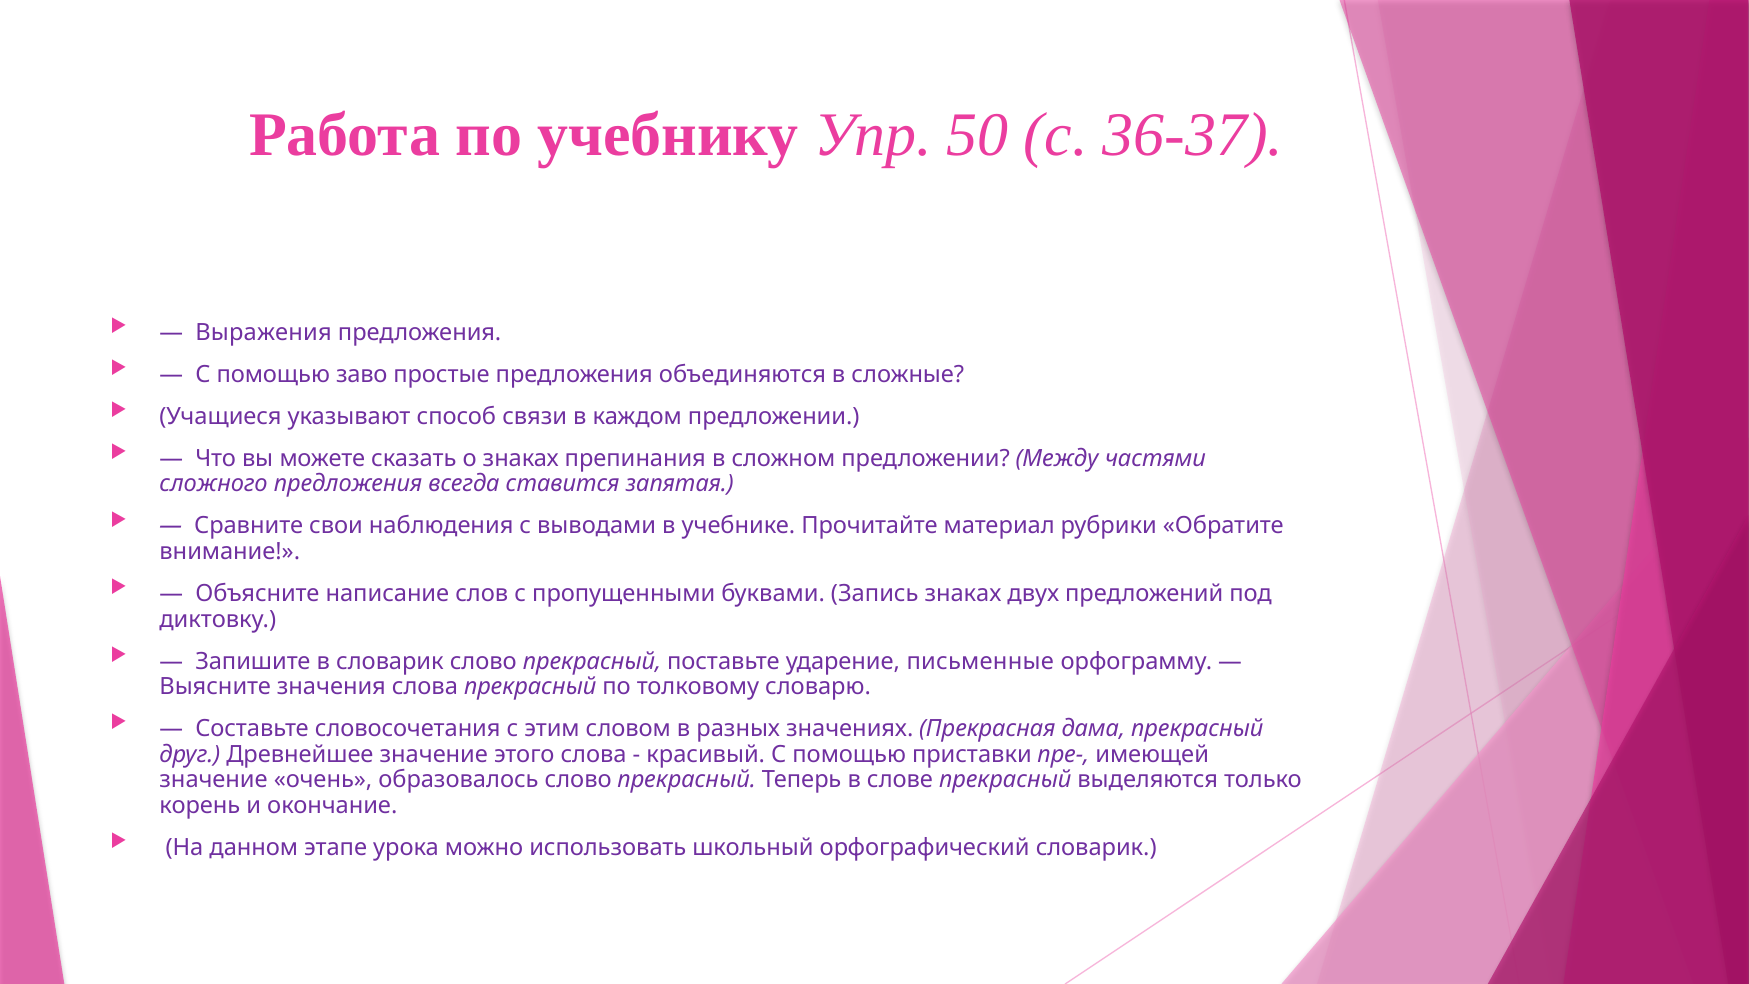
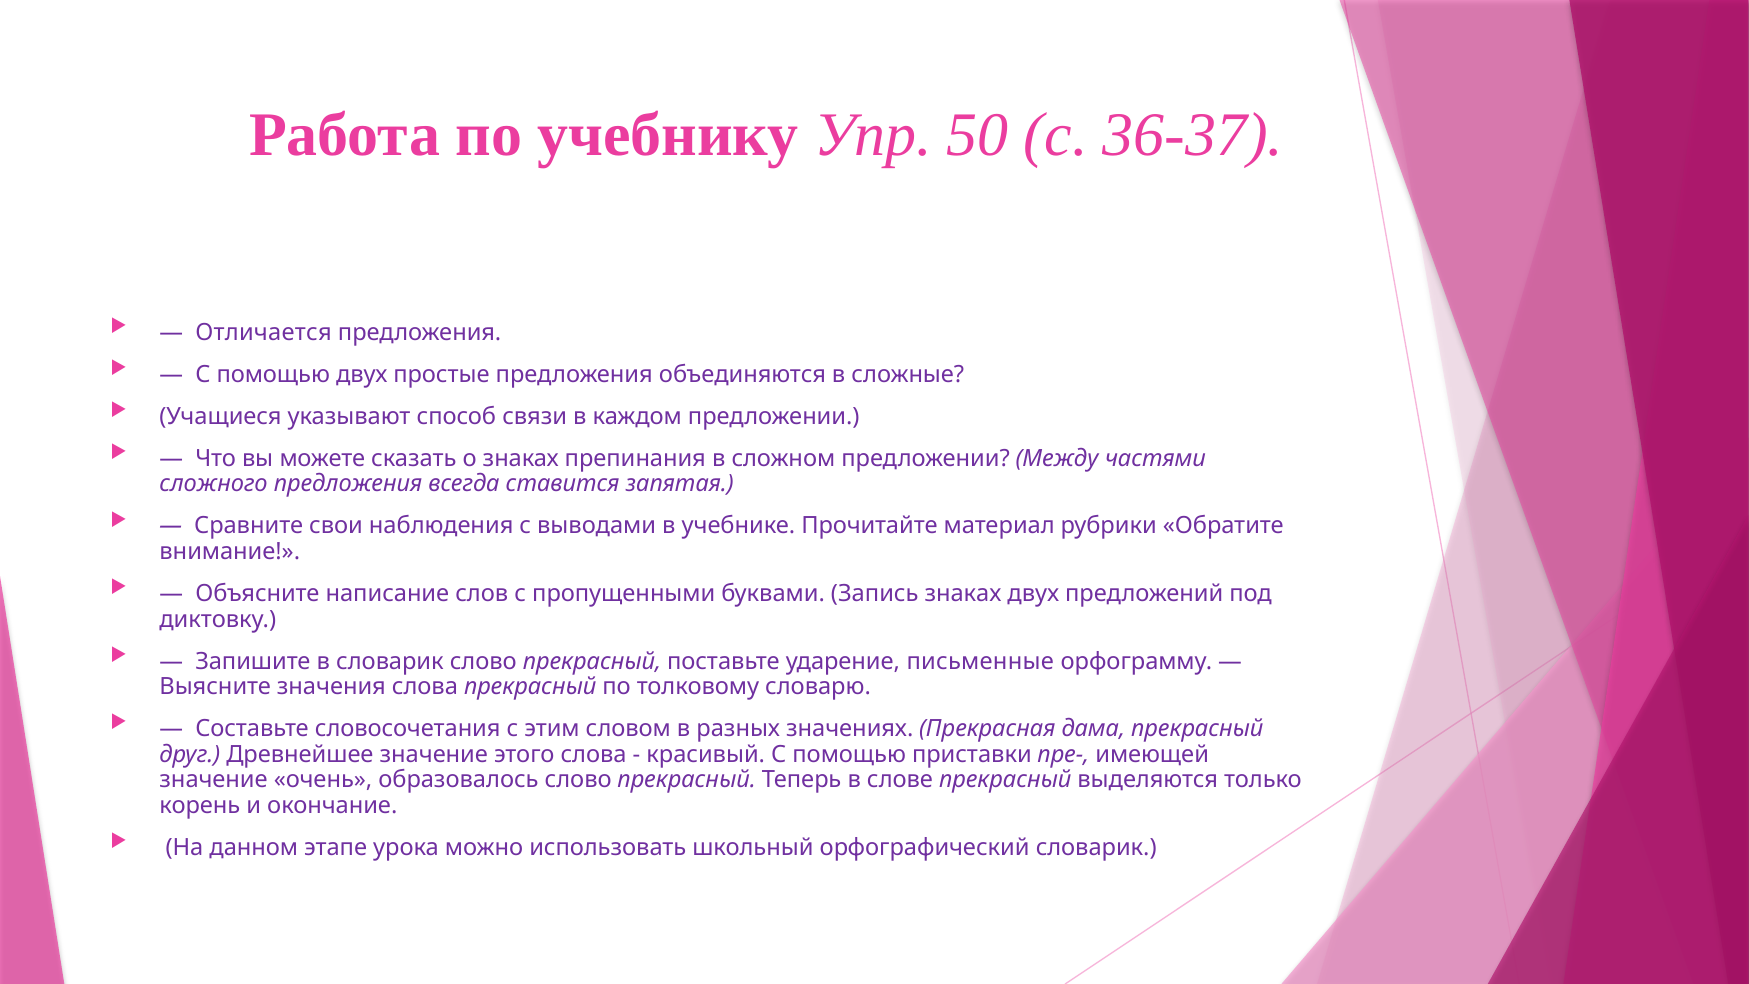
Выражения: Выражения -> Отличается (264, 332)
помощью заво: заво -> двух (362, 374)
